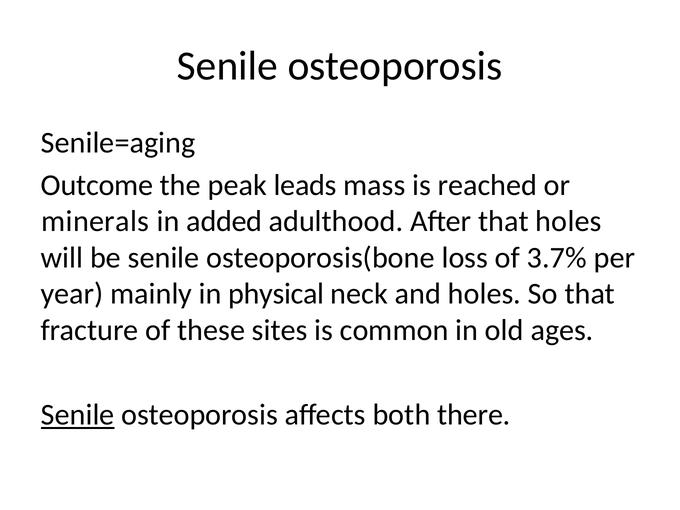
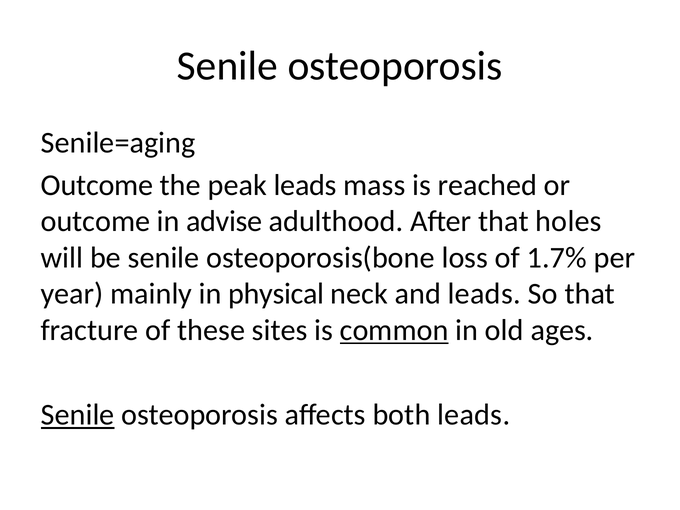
minerals: minerals -> outcome (95, 221)
added: added -> advise (224, 221)
3.7%: 3.7% -> 1.7% (557, 258)
and holes: holes -> leads (484, 294)
common underline: none -> present (394, 330)
both there: there -> leads (474, 415)
